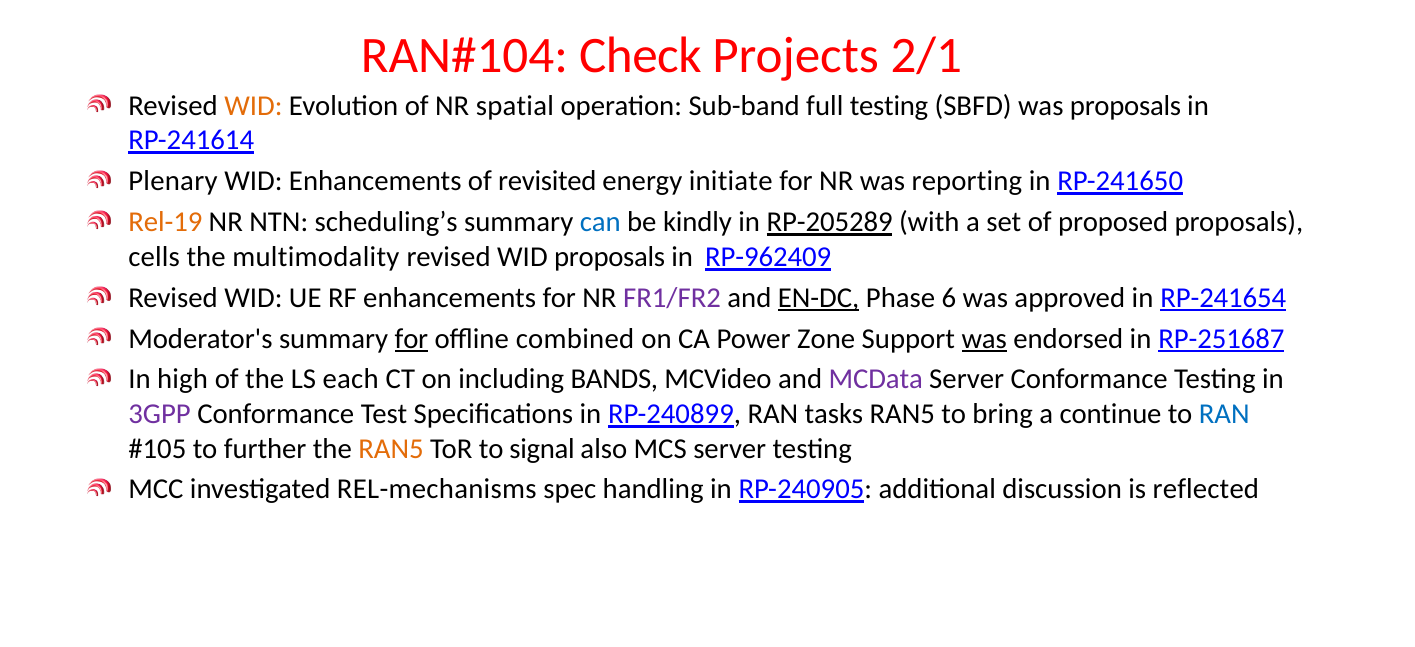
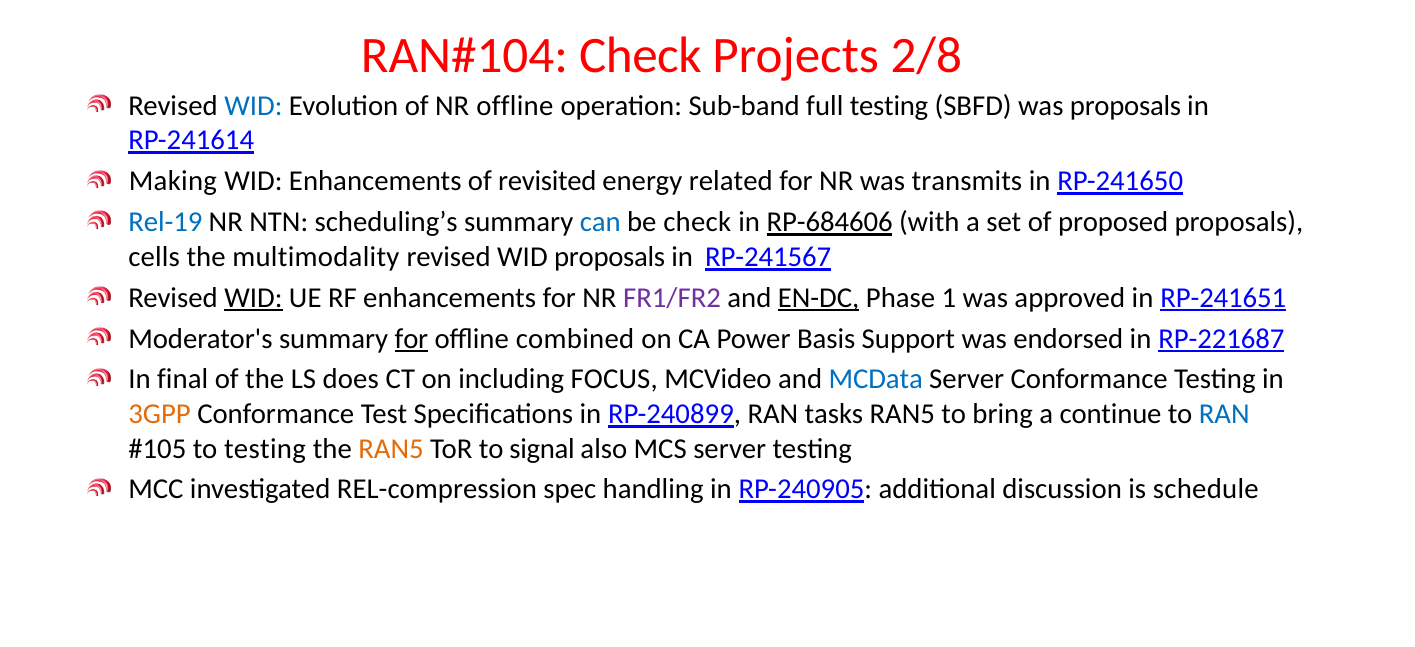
2/1: 2/1 -> 2/8 (926, 55)
WID colour: orange -> blue (253, 106)
NR spatial: spatial -> offline (515, 106)
Plenary: Plenary -> Making (173, 181)
initiate: initiate -> related (731, 181)
reporting: reporting -> transmits (967, 181)
Rel-19 colour: orange -> blue (165, 222)
be kindly: kindly -> check (697, 222)
RP-205289: RP-205289 -> RP-684606 (830, 222)
RP-962409: RP-962409 -> RP-241567 (768, 257)
WID underline: none -> present (253, 298)
6: 6 -> 1 (949, 298)
RP-241654: RP-241654 -> RP-241651 (1223, 298)
Zone: Zone -> Basis (826, 339)
was underline: present -> none (984, 339)
RP-251687: RP-251687 -> RP-221687 (1221, 339)
high: high -> final (183, 379)
each: each -> does (351, 379)
BANDS: BANDS -> FOCUS (614, 379)
MCData colour: purple -> blue (876, 379)
3GPP colour: purple -> orange (160, 414)
to further: further -> testing (265, 449)
REL-mechanisms: REL-mechanisms -> REL-compression (437, 489)
reflected: reflected -> schedule (1206, 489)
